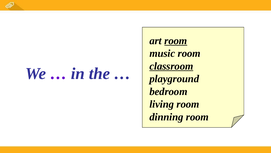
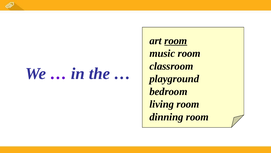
classroom underline: present -> none (171, 66)
